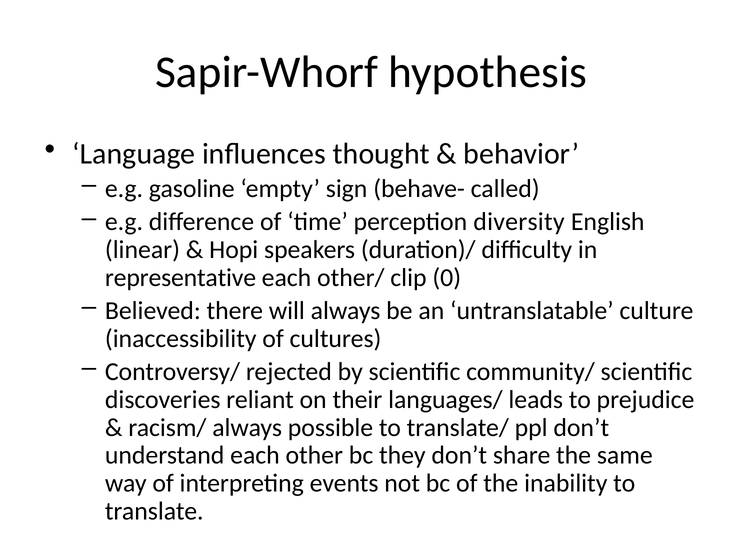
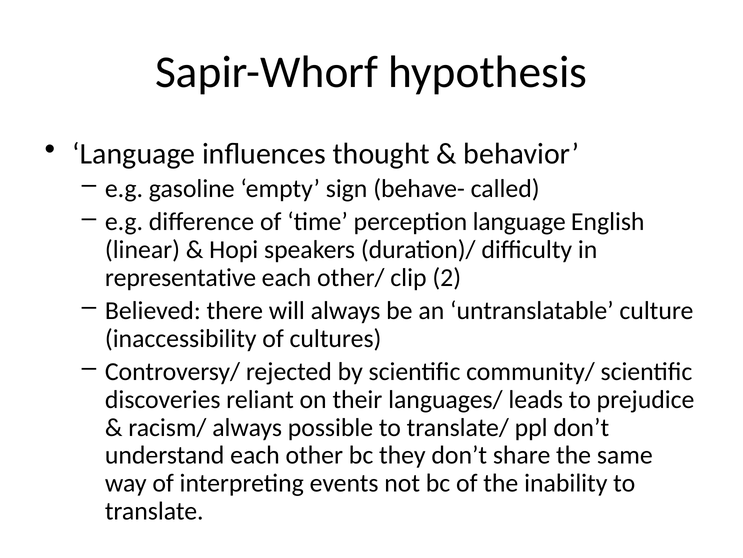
perception diversity: diversity -> language (519, 222)
0: 0 -> 2 (447, 277)
